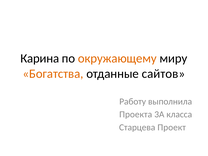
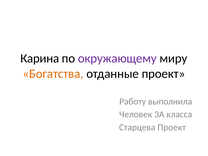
окружающему colour: orange -> purple (117, 58)
отданные сайтов: сайтов -> проект (163, 74)
Проекта: Проекта -> Человек (136, 114)
